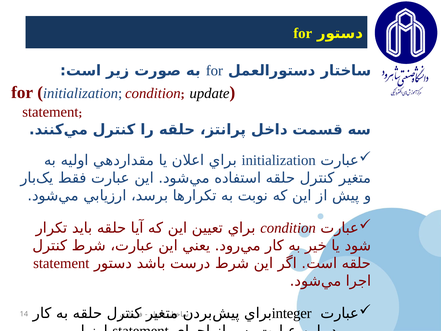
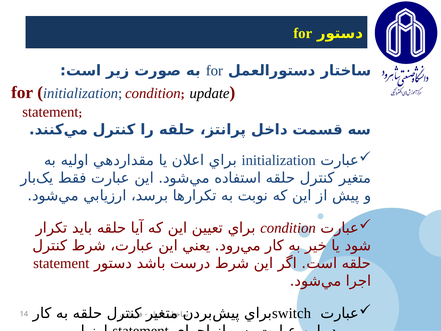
integer: integer -> switch (292, 313)
